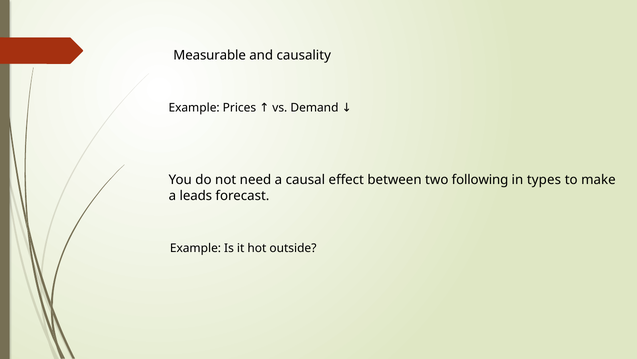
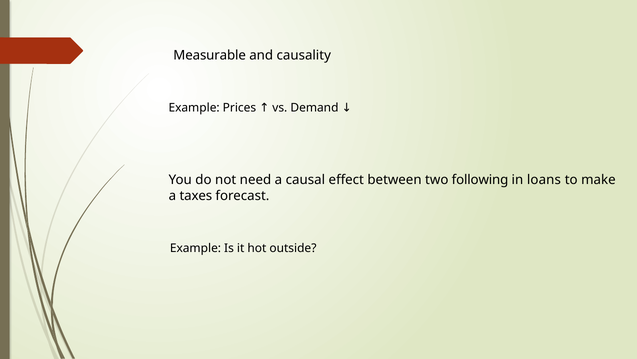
types: types -> loans (544, 179)
leads: leads -> taxes (196, 195)
